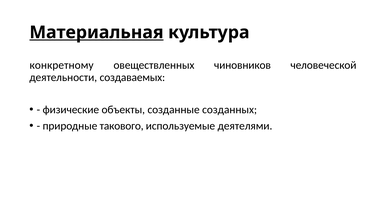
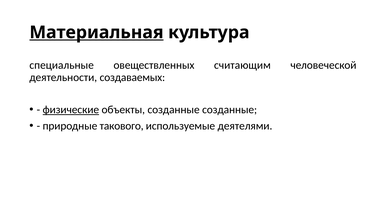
конкретному: конкретному -> специальные (62, 65)
чиновников: чиновников -> считающим (242, 65)
физические underline: none -> present (71, 110)
созданные созданных: созданных -> созданные (230, 110)
